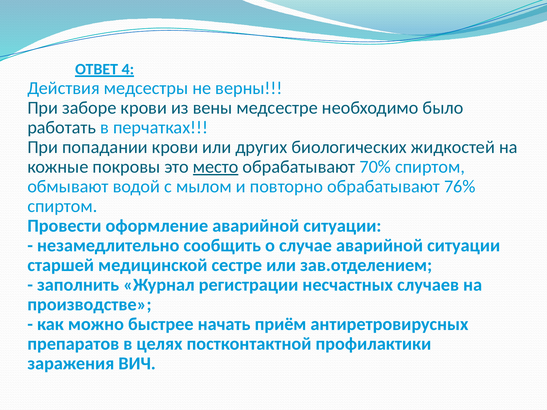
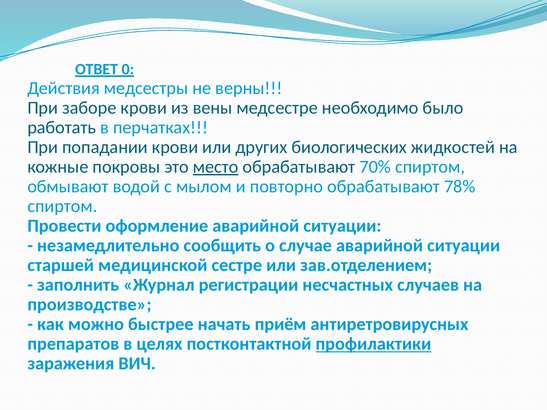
4: 4 -> 0 (128, 69)
76%: 76% -> 78% (460, 187)
профилактики underline: none -> present (373, 344)
